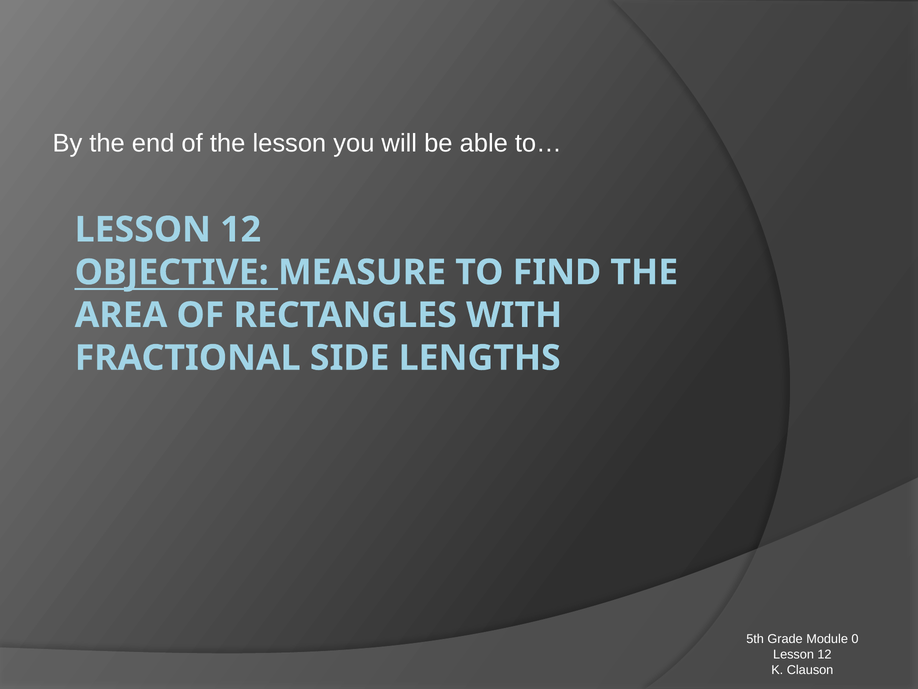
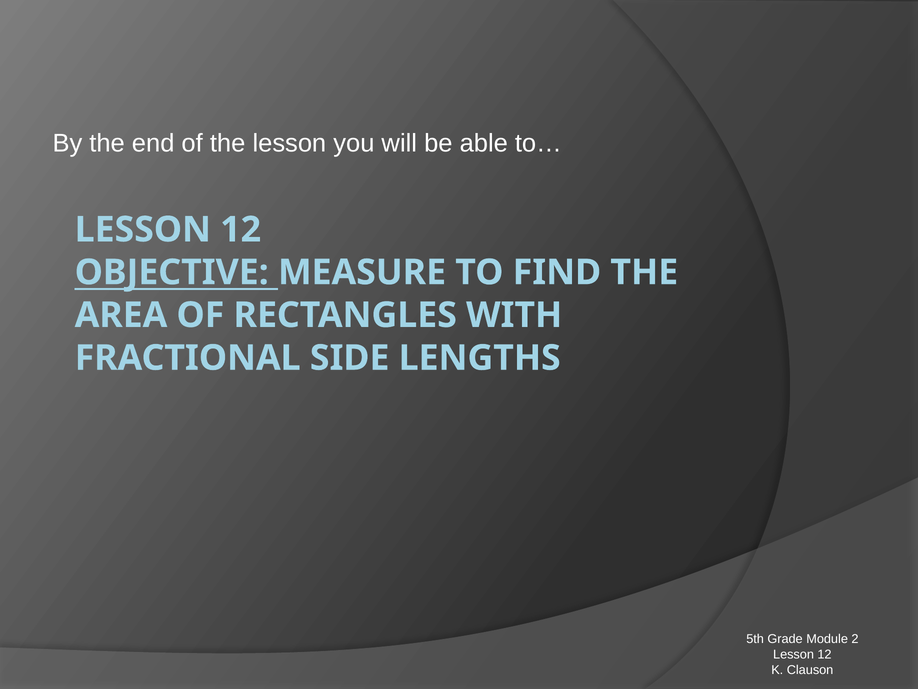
0: 0 -> 2 (855, 639)
